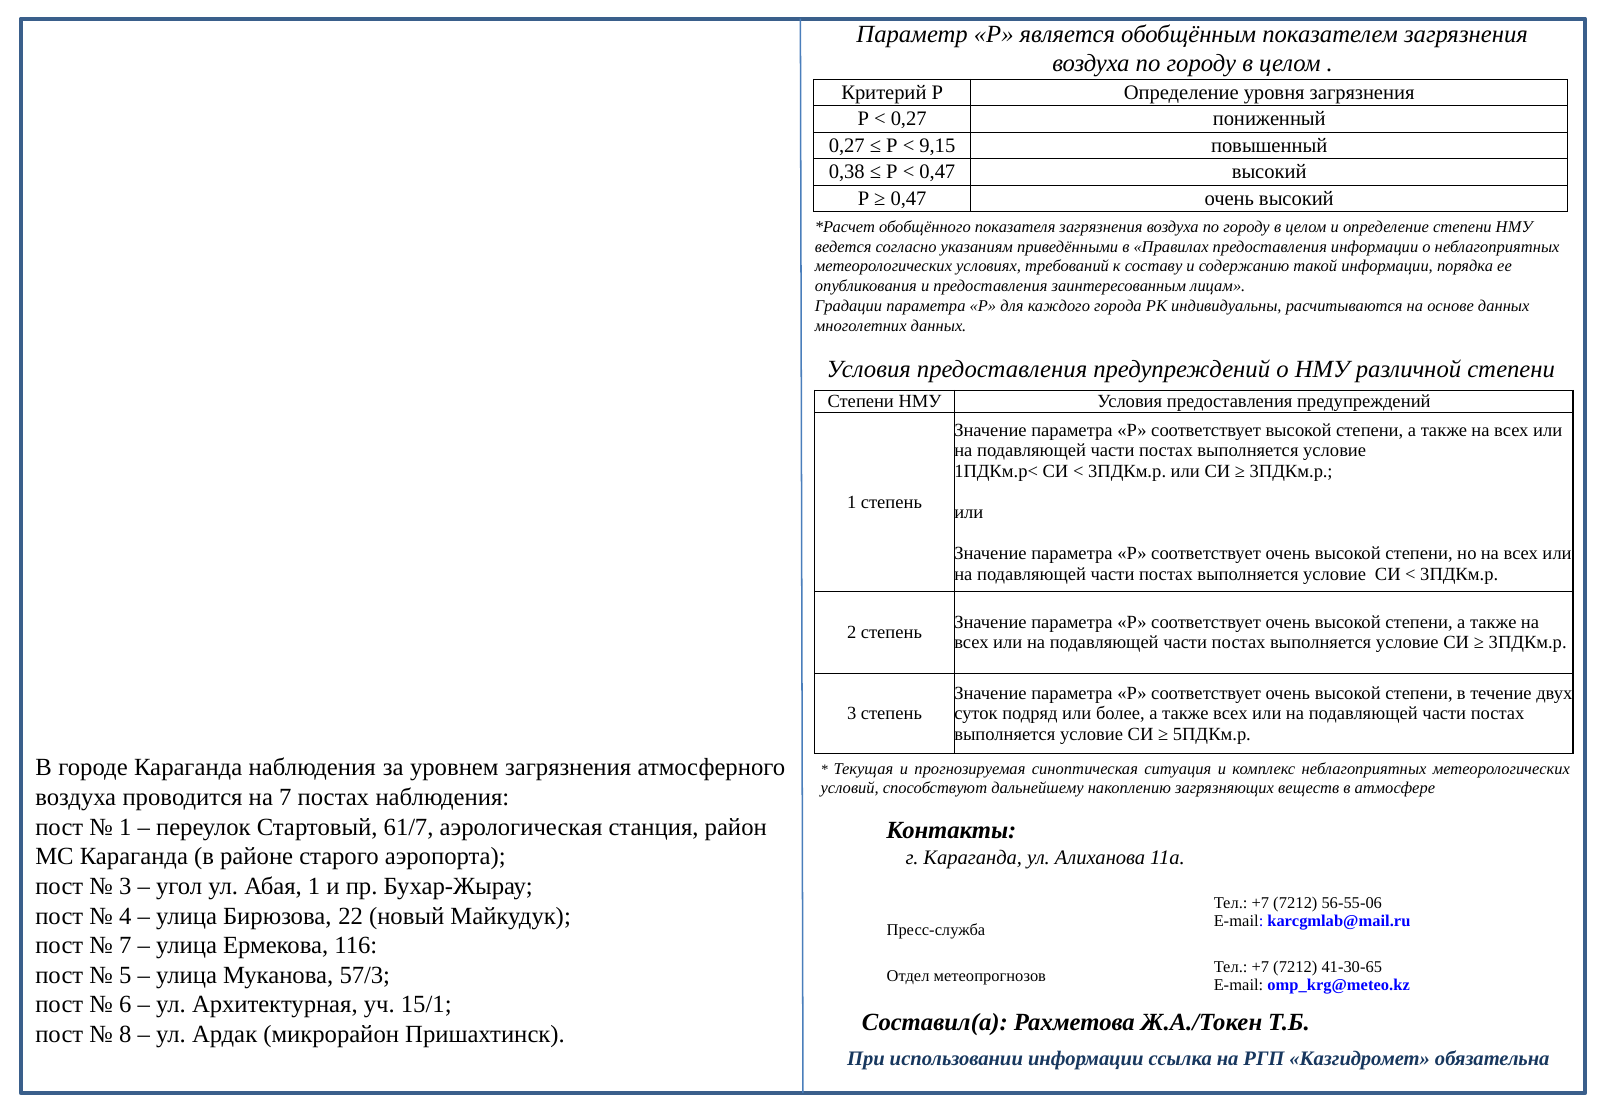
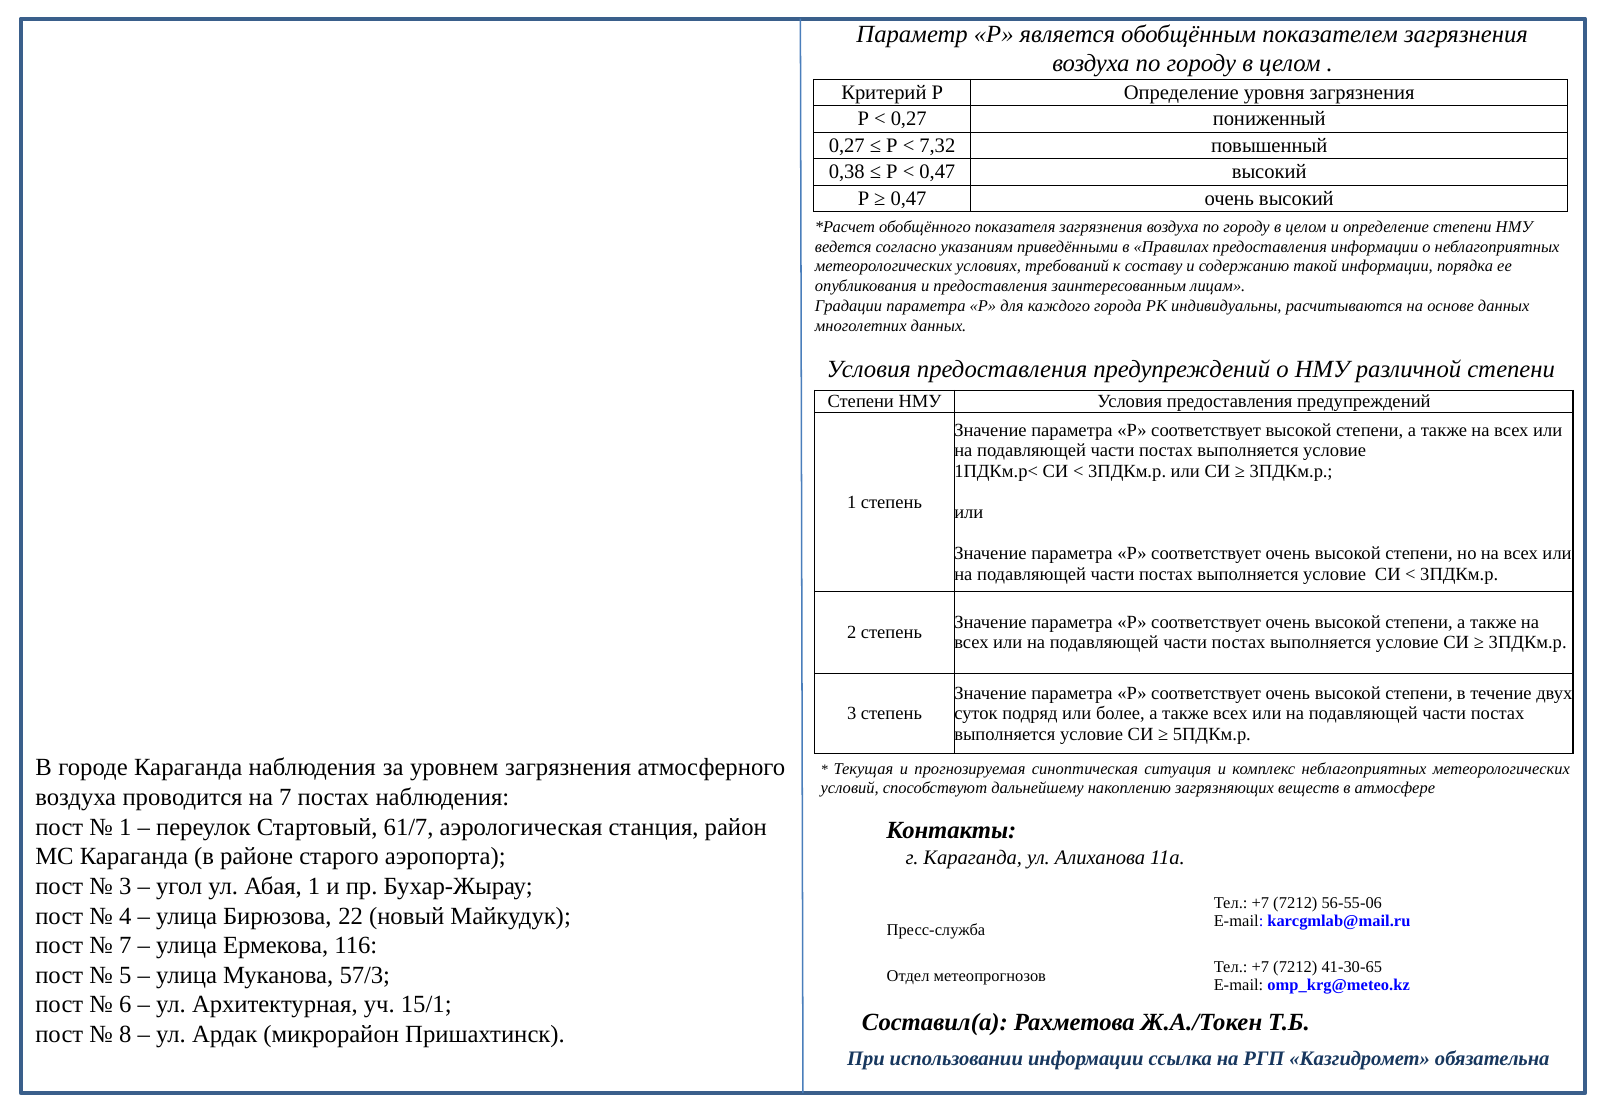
9,15: 9,15 -> 7,32 (937, 145)
